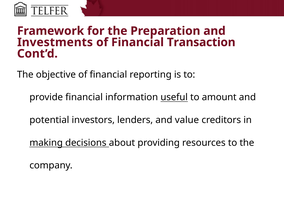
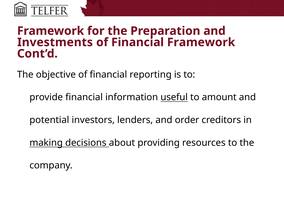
Financial Transaction: Transaction -> Framework (201, 42)
value: value -> order (187, 120)
